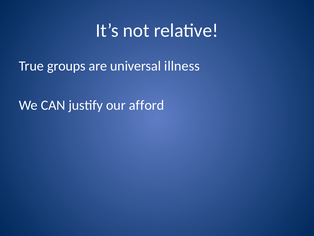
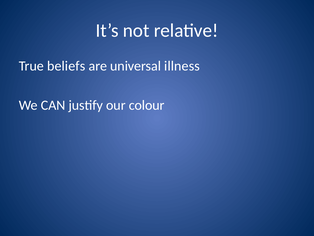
groups: groups -> beliefs (66, 66)
afford: afford -> colour (147, 105)
